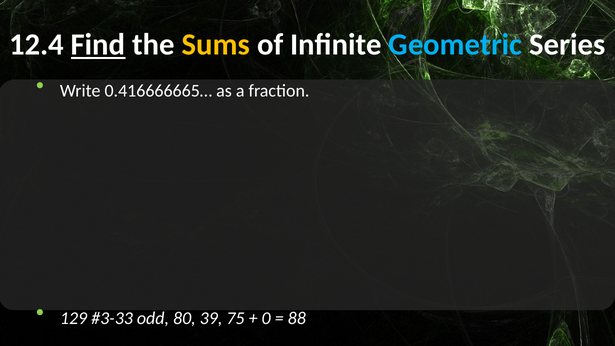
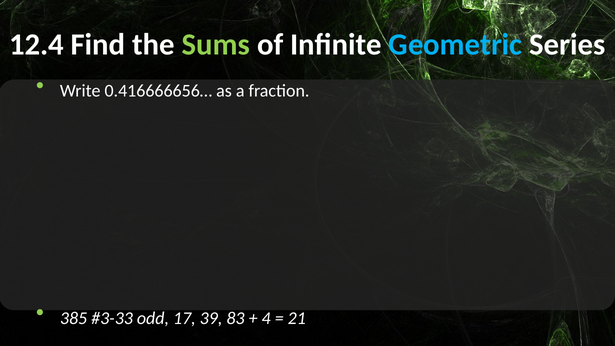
Find underline: present -> none (98, 45)
Sums colour: yellow -> light green (216, 45)
0.416666665…: 0.416666665… -> 0.416666656… (158, 91)
129: 129 -> 385 (74, 318)
80: 80 -> 17 (184, 318)
75: 75 -> 83 (236, 318)
0: 0 -> 4 (266, 318)
88: 88 -> 21 (297, 318)
